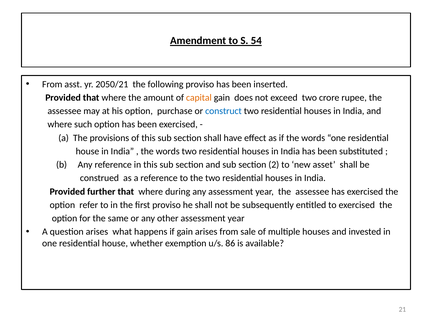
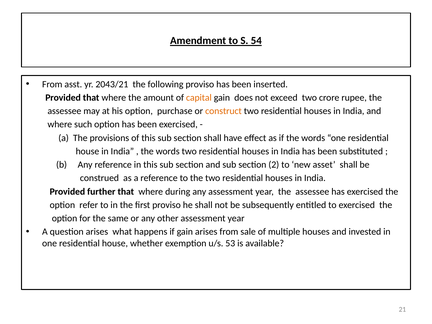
2050/21: 2050/21 -> 2043/21 (112, 84)
construct colour: blue -> orange (223, 111)
86: 86 -> 53 (230, 243)
